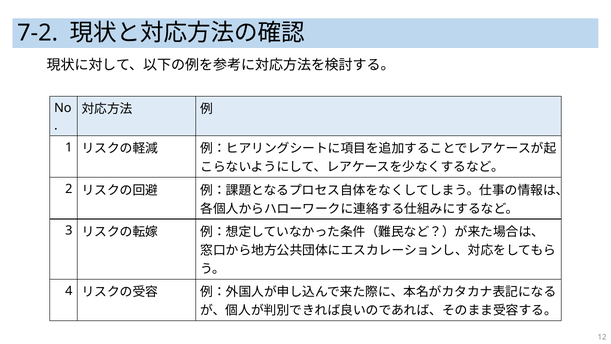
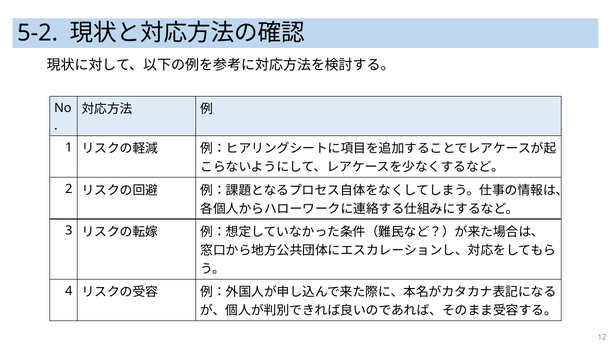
7-2: 7-2 -> 5-2 (38, 33)
